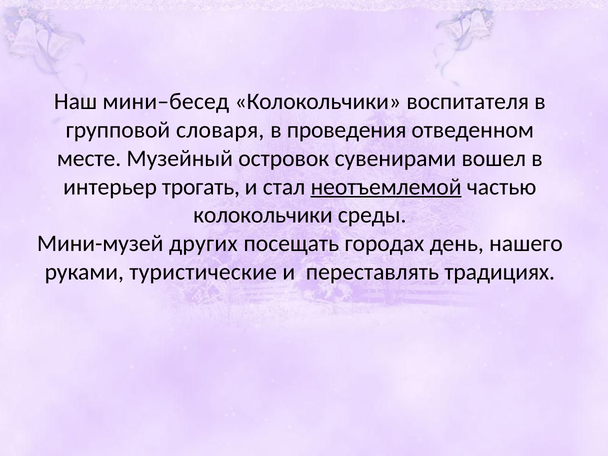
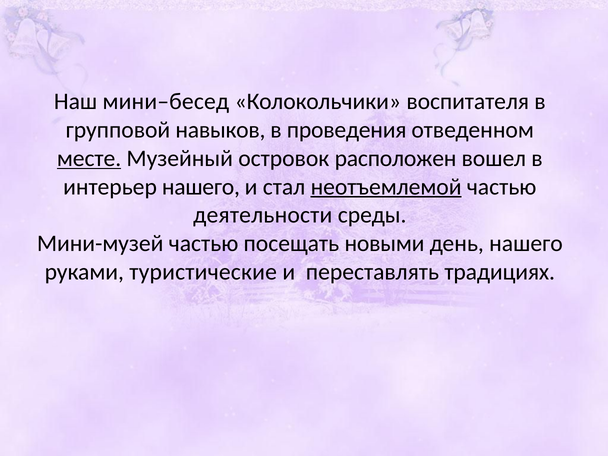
словаря: словаря -> навыков (220, 130)
месте underline: none -> present (89, 158)
сувенирами: сувенирами -> расположен (396, 158)
интерьер трогать: трогать -> нашего (201, 187)
колокольчики: колокольчики -> деятельности (263, 215)
Мини-музей других: других -> частью (204, 243)
городах: городах -> новыми (385, 243)
